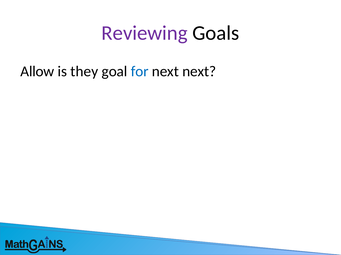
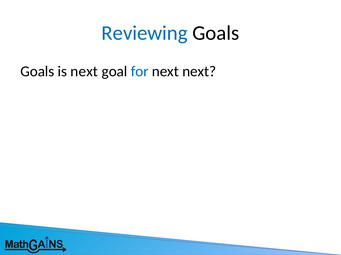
Reviewing colour: purple -> blue (145, 33)
Allow: Allow -> Goals (37, 72)
is they: they -> next (84, 72)
